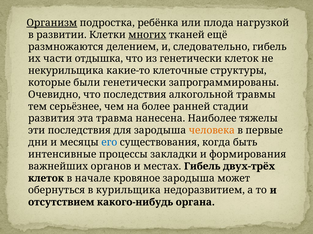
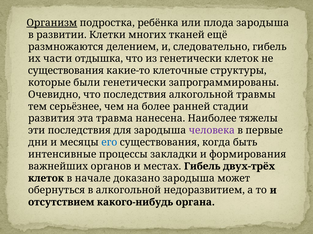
плода нагрузкой: нагрузкой -> зародыша (263, 23)
многих underline: present -> none (147, 35)
некурильщика: некурильщика -> существования (66, 71)
человека colour: orange -> purple (212, 131)
кровяное: кровяное -> доказано (137, 179)
в курильщика: курильщика -> алкогольной (128, 191)
